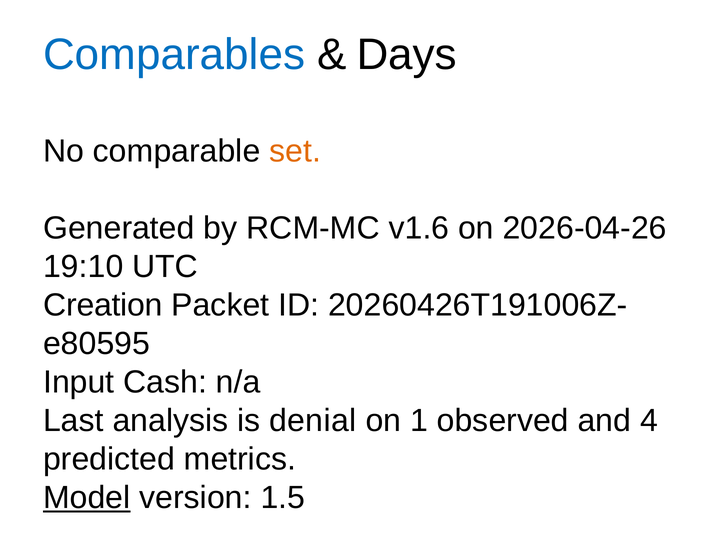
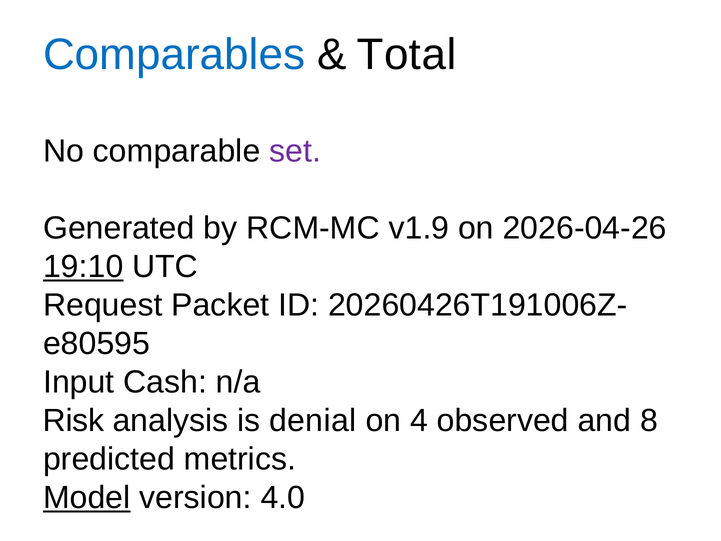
Days: Days -> Total (407, 55)
set colour: orange -> purple (295, 151)
v1.6: v1.6 -> v1.9 (419, 228)
19:10 underline: none -> present (83, 267)
Creation: Creation -> Request (103, 305)
Last: Last -> Risk (74, 420)
1: 1 -> 4 (419, 420)
4: 4 -> 8 (649, 420)
1.5: 1.5 -> 4.0 (283, 497)
